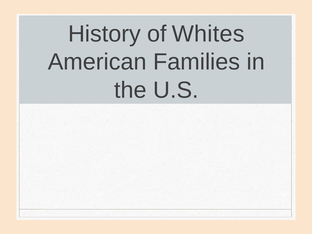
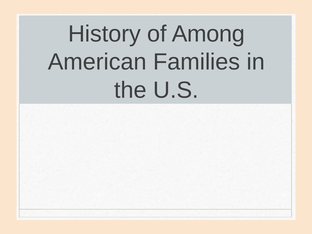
Whites: Whites -> Among (208, 34)
